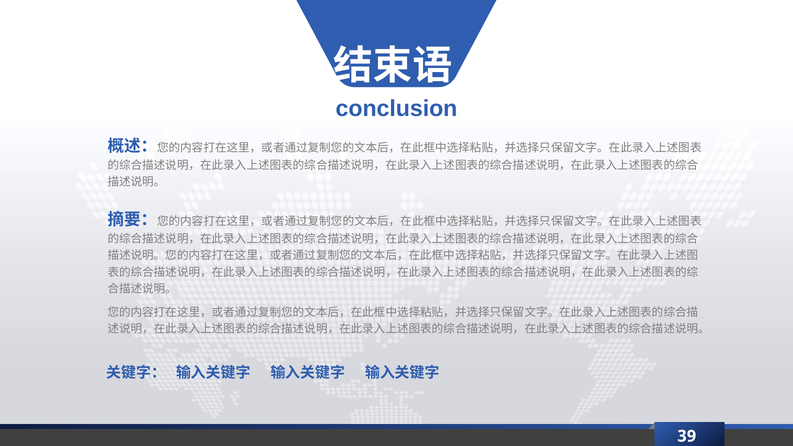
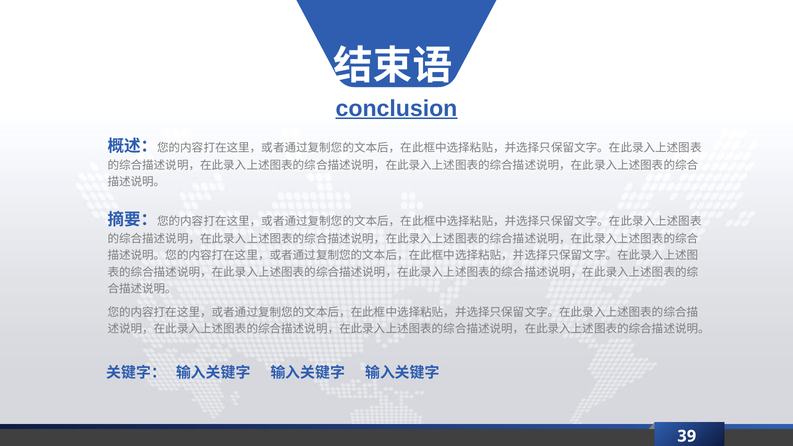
conclusion underline: none -> present (396, 108)
